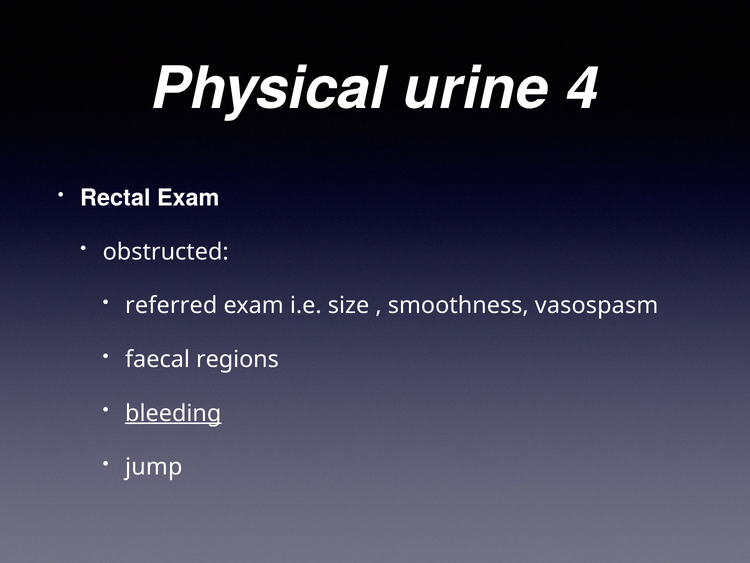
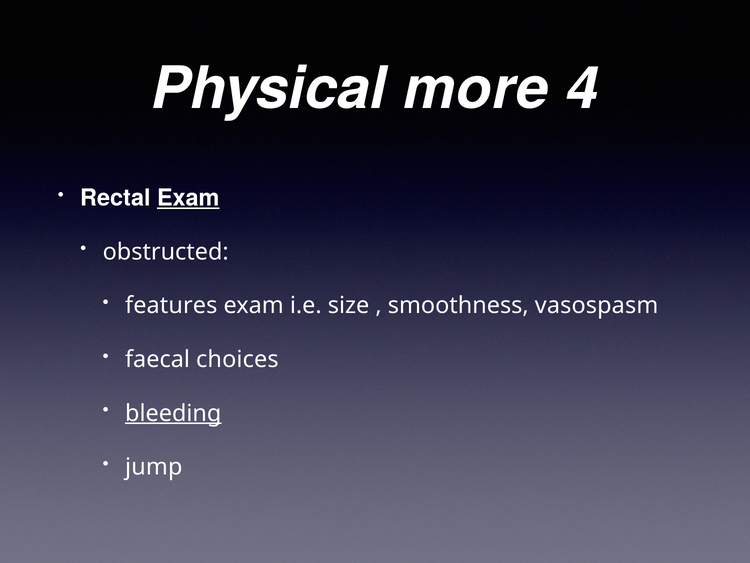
urine: urine -> more (476, 89)
Exam underline: none -> present (188, 198)
referred: referred -> features (171, 305)
regions: regions -> choices (237, 359)
